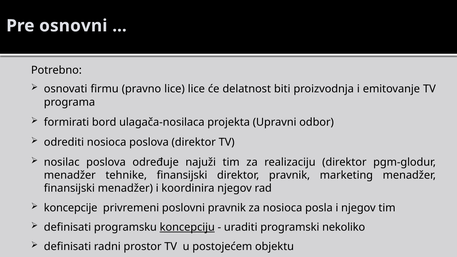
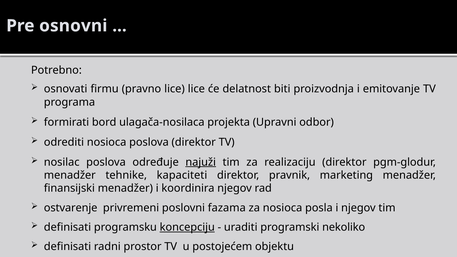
najuži underline: none -> present (201, 162)
tehnike finansijski: finansijski -> kapaciteti (182, 175)
koncepcije: koncepcije -> ostvarenje (71, 208)
poslovni pravnik: pravnik -> fazama (227, 208)
